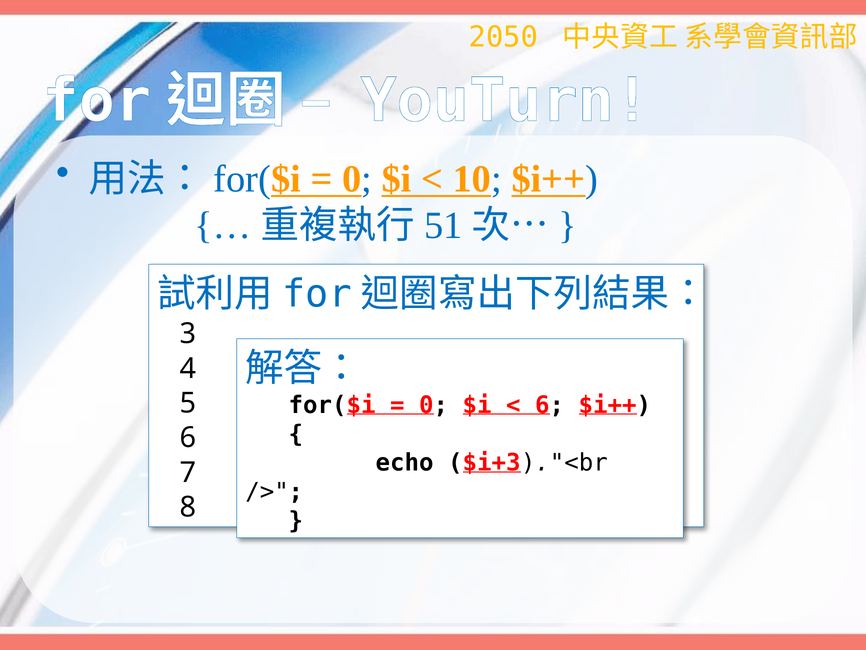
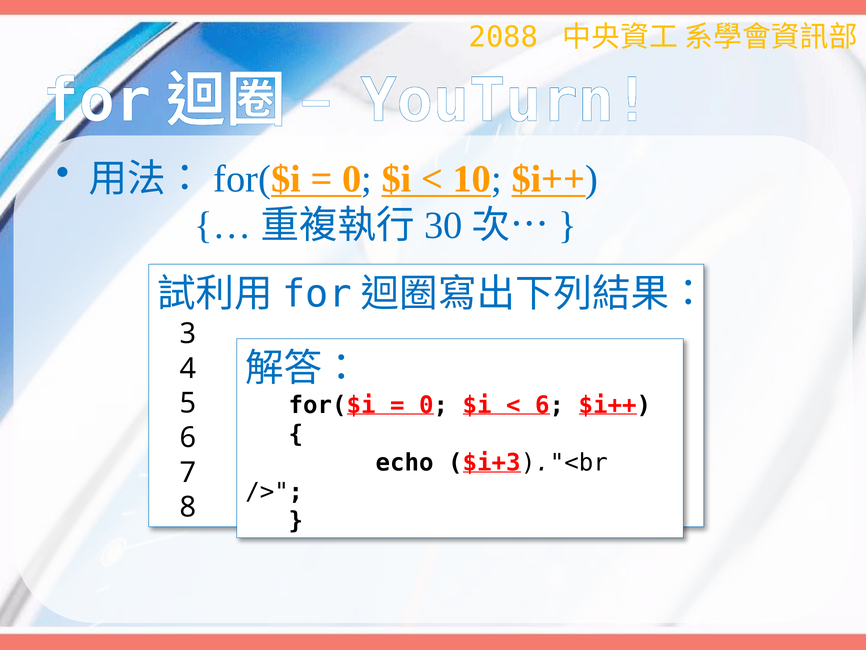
2050: 2050 -> 2088 (503, 37)
51: 51 -> 30 (443, 225)
